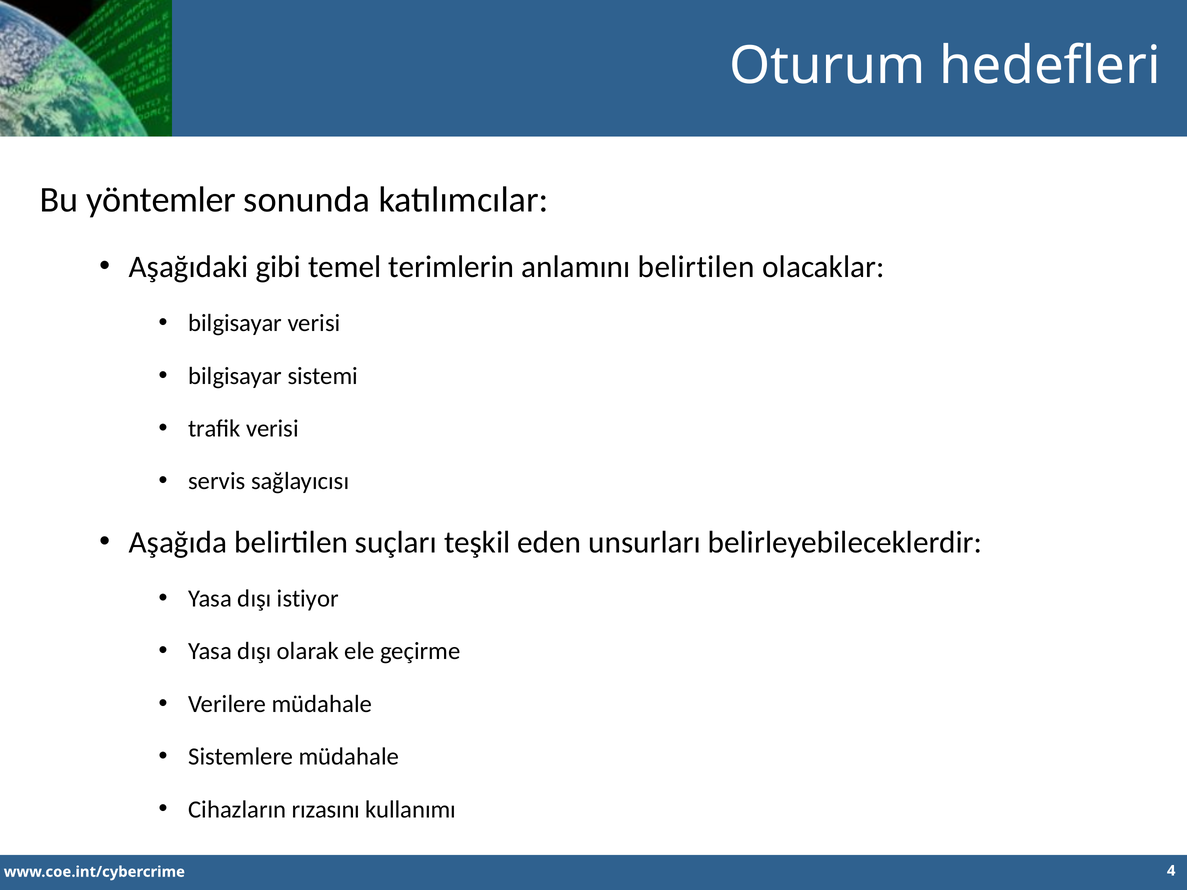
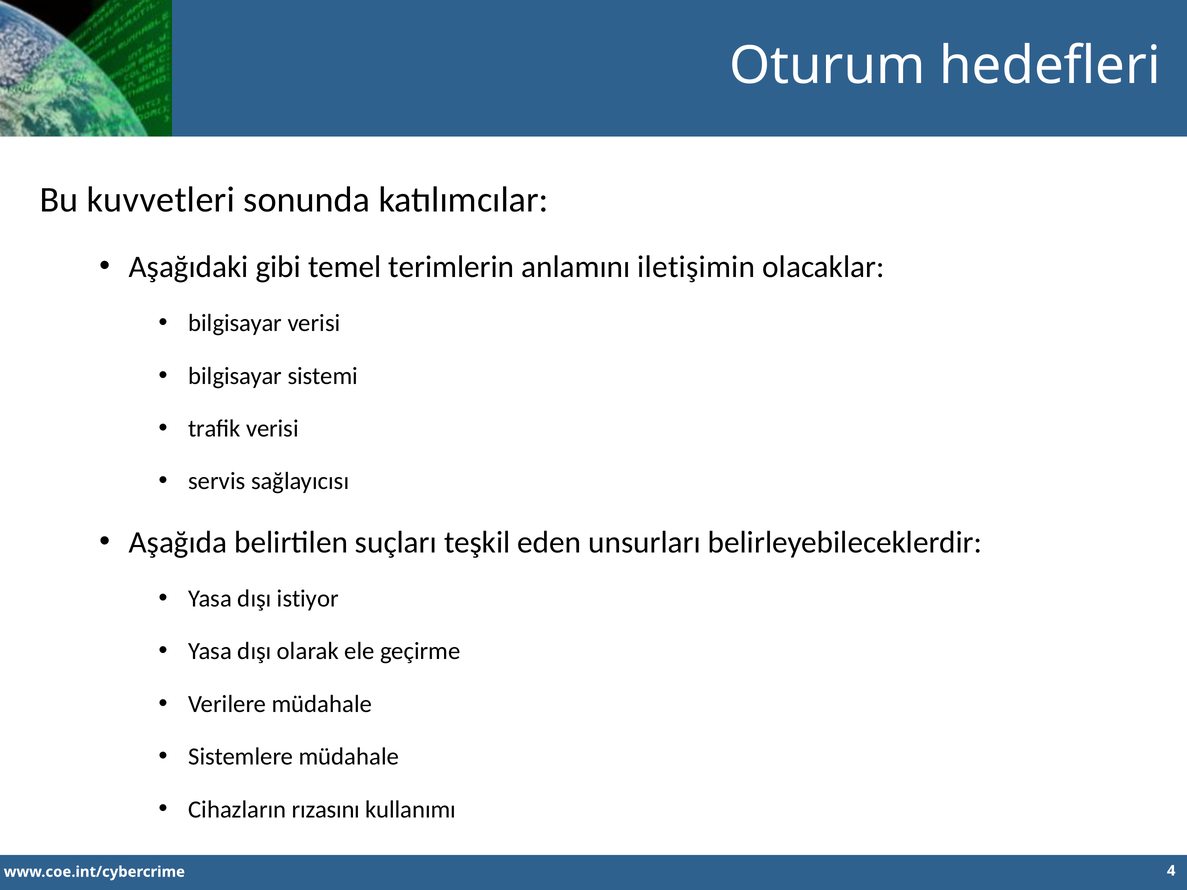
yöntemler: yöntemler -> kuvvetleri (161, 200)
anlamını belirtilen: belirtilen -> iletişimin (696, 267)
